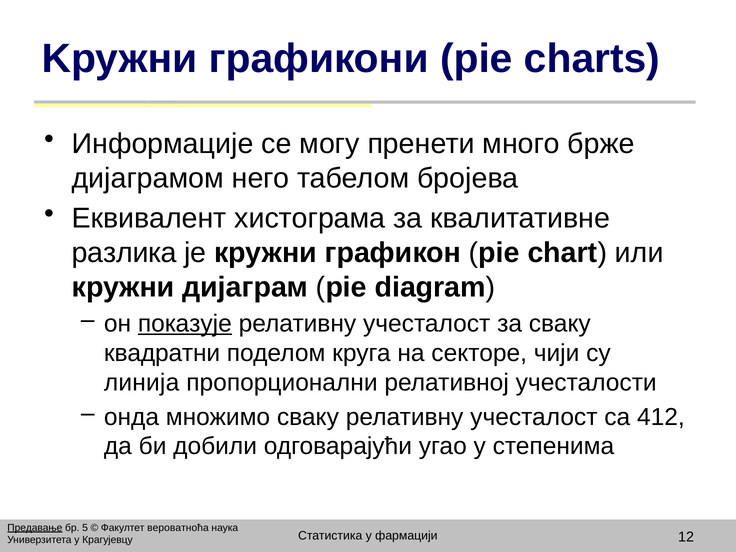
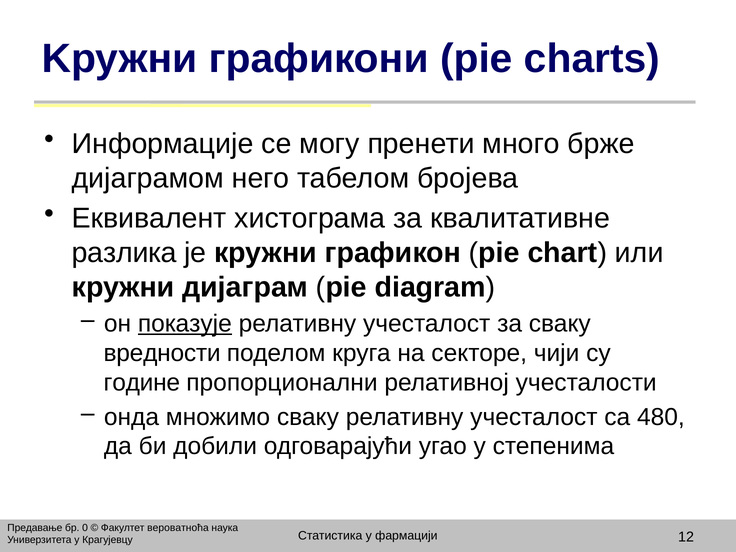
квадратни: квадратни -> вредности (162, 353)
линија: линија -> године (142, 383)
412: 412 -> 480 (661, 417)
Предавање underline: present -> none (35, 528)
5: 5 -> 0 (85, 528)
